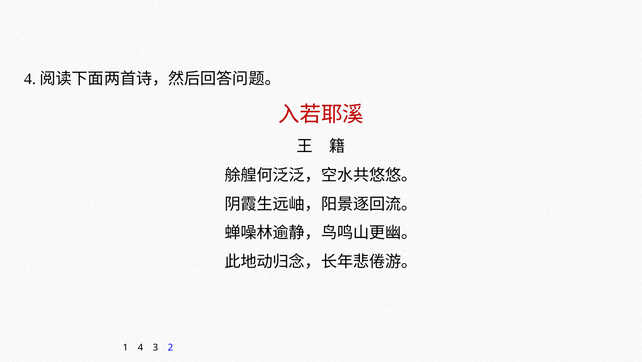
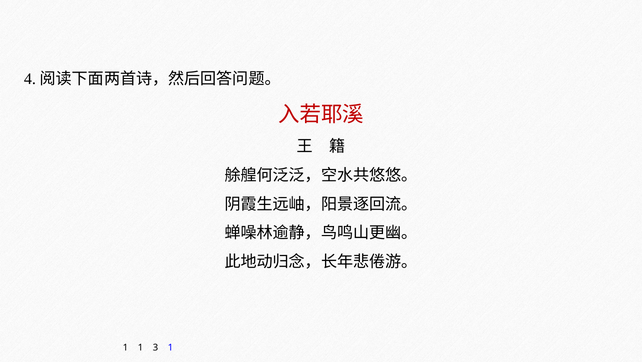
1 4: 4 -> 1 (140, 347)
3 2: 2 -> 1 (170, 347)
